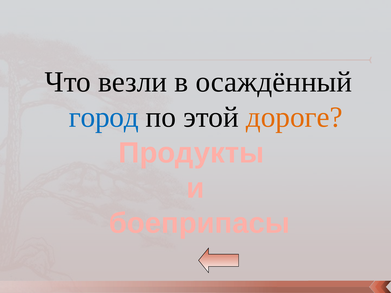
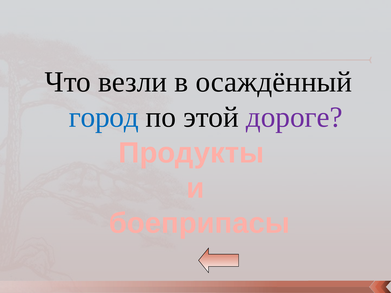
дороге colour: orange -> purple (294, 117)
